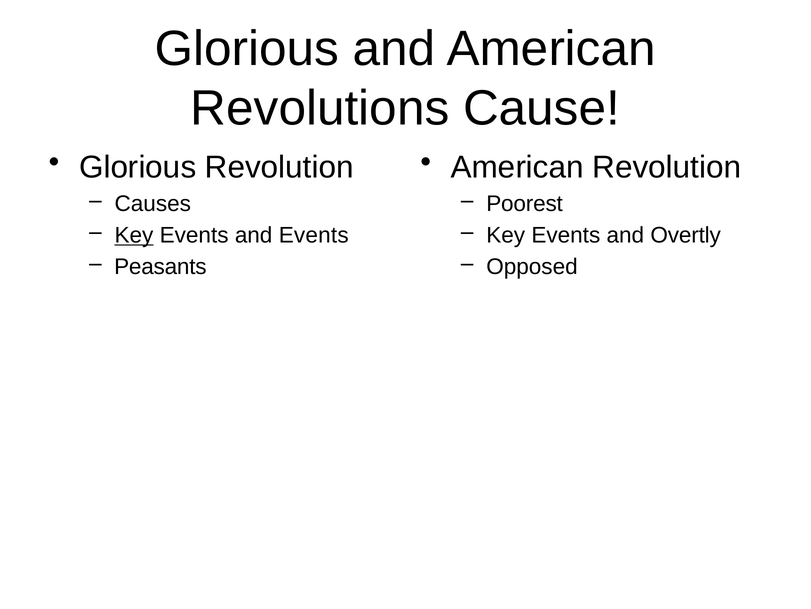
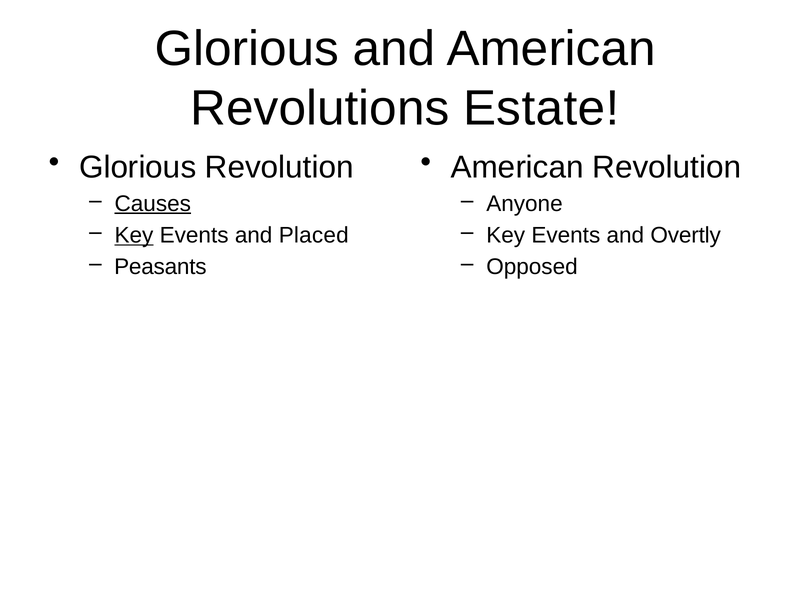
Cause: Cause -> Estate (541, 108)
Causes underline: none -> present (153, 203)
Poorest: Poorest -> Anyone (524, 203)
and Events: Events -> Placed (314, 235)
